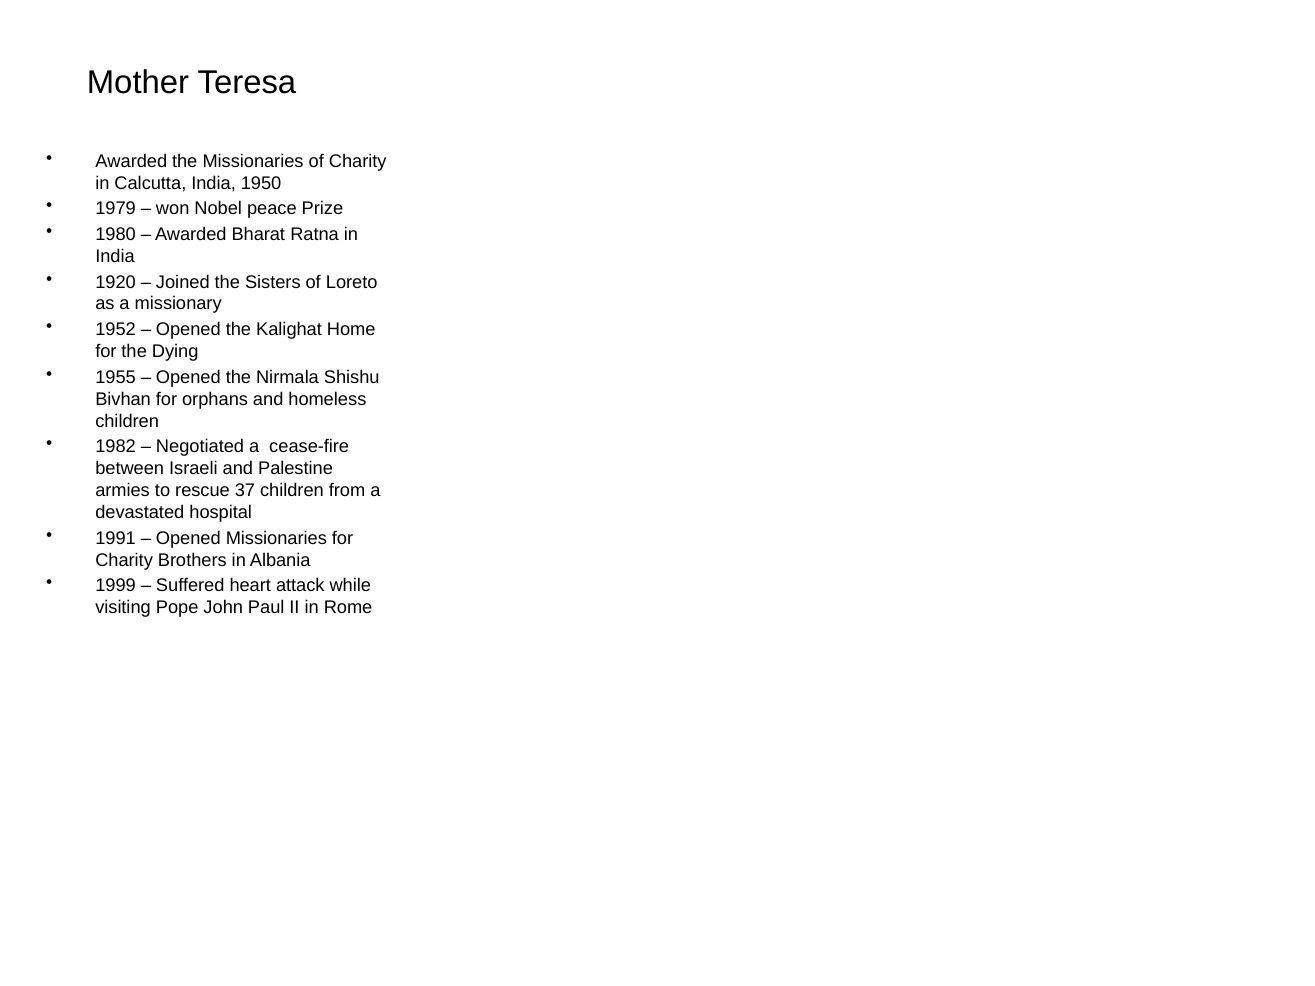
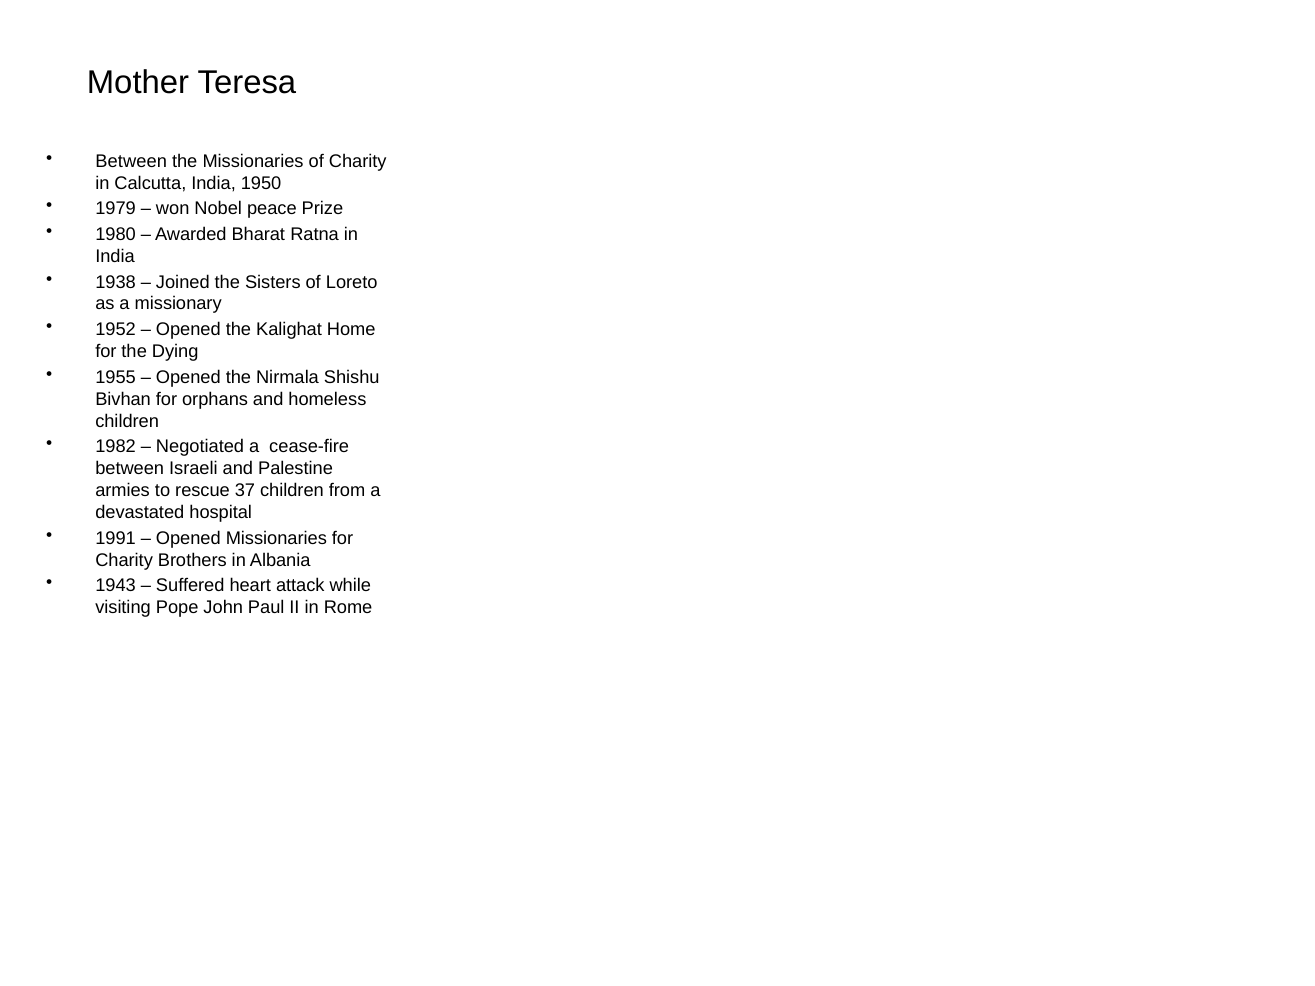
Awarded: Awarded -> Between (131, 161)
1920: 1920 -> 1938 (116, 282)
1999: 1999 -> 1943 (116, 586)
